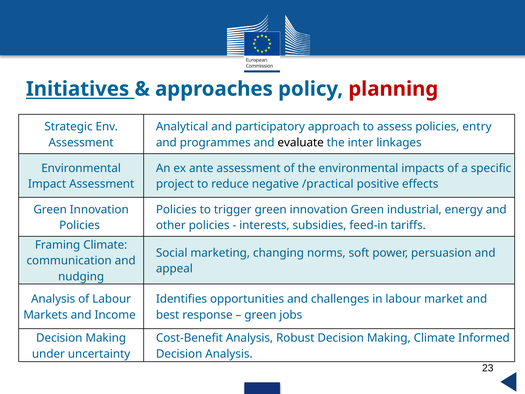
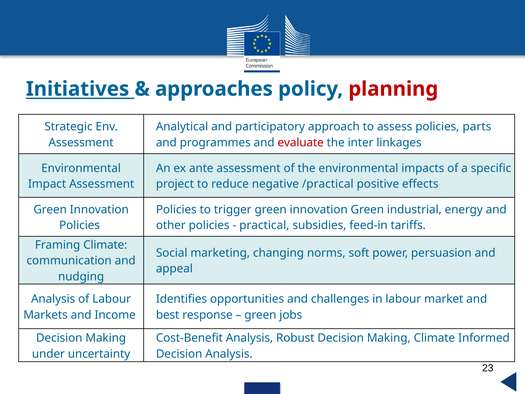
entry: entry -> parts (477, 127)
evaluate colour: black -> red (301, 142)
interests: interests -> practical (264, 225)
